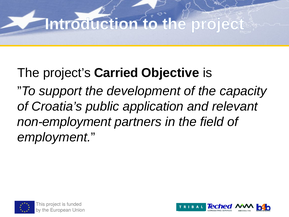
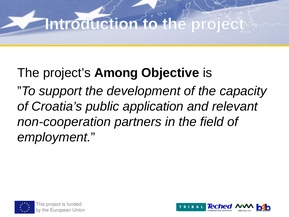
Carried: Carried -> Among (116, 73)
non-employment: non-employment -> non-cooperation (64, 122)
